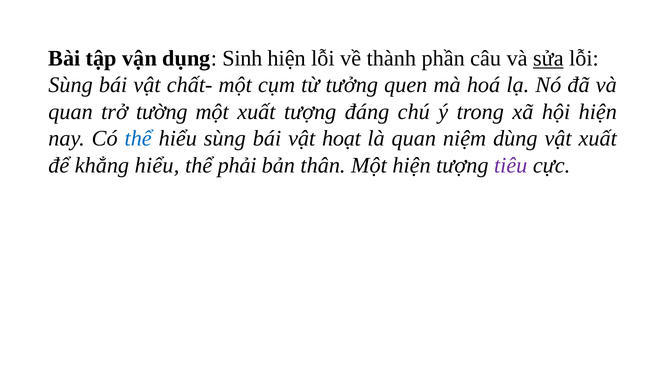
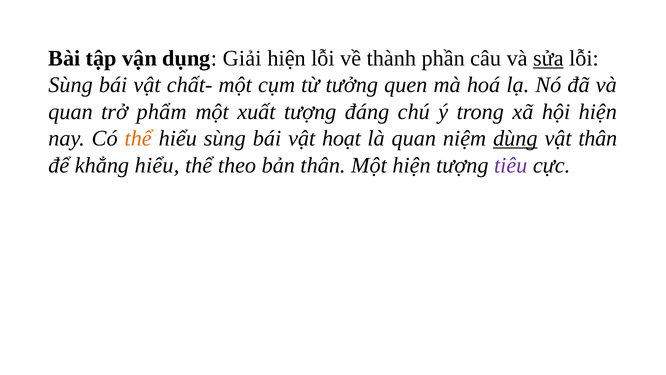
Sinh: Sinh -> Giải (242, 58)
tường: tường -> phẩm (162, 112)
thể colour: blue -> orange (138, 138)
dùng underline: none -> present (515, 138)
vật xuất: xuất -> thân (598, 138)
phải: phải -> theo (237, 165)
